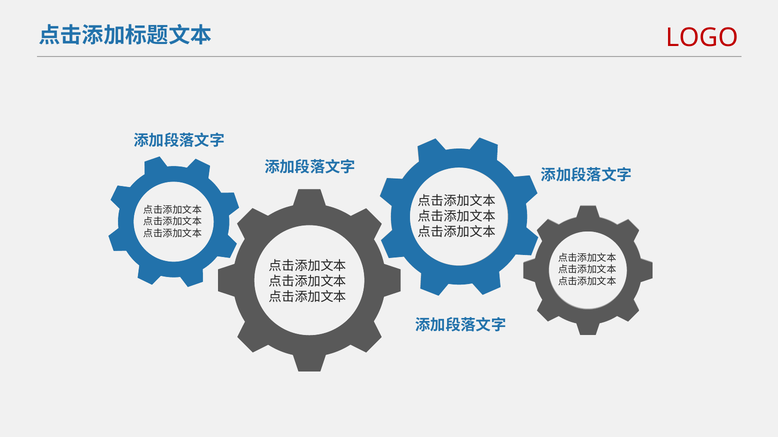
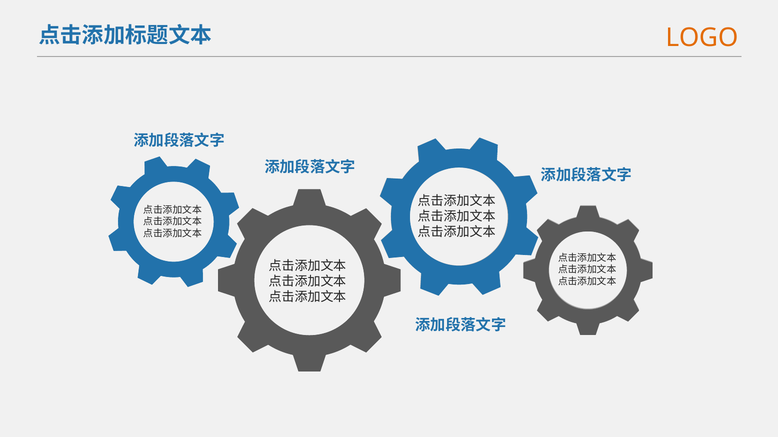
LOGO colour: red -> orange (702, 38)
